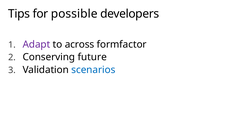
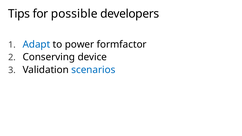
Adapt colour: purple -> blue (36, 44)
across: across -> power (80, 44)
future: future -> device (92, 57)
